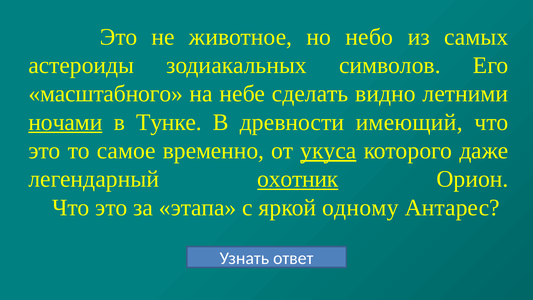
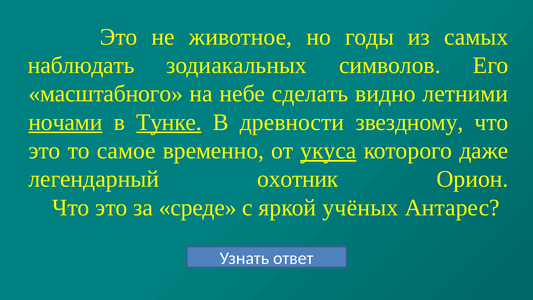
нeбo: нeбo -> годы (370, 37)
астероиды: астероиды -> наблюдать (81, 65)
Тунке underline: none -> present (169, 122)
имеющий: имеющий -> звездному (409, 122)
охотник underline: present -> none (298, 179)
этапа: этапа -> среде (198, 207)
одному: одному -> учёных (360, 207)
